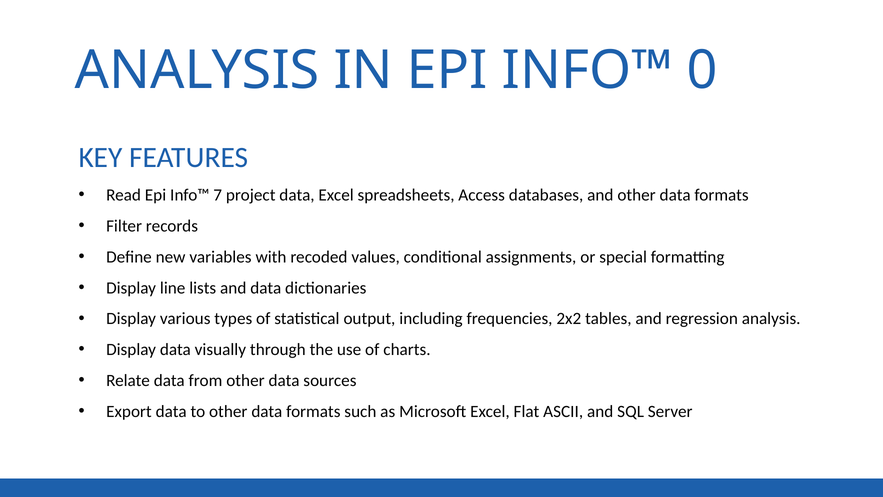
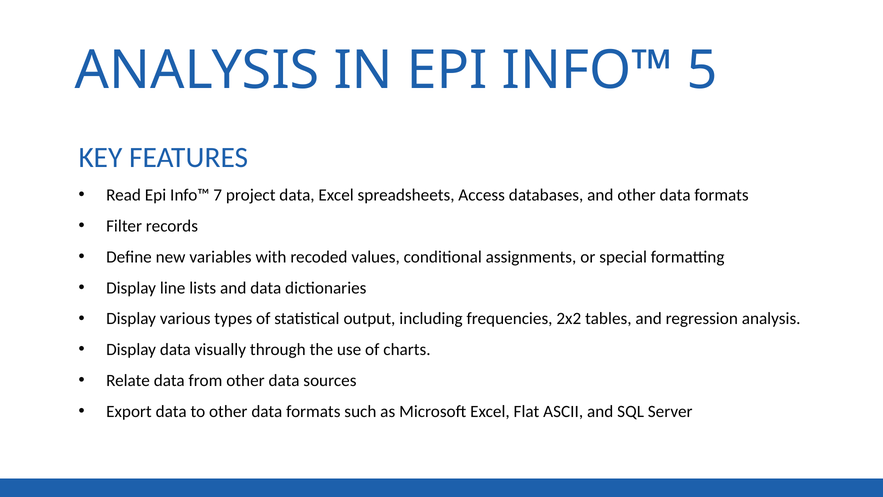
0: 0 -> 5 (702, 70)
